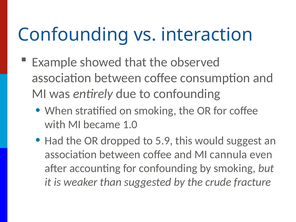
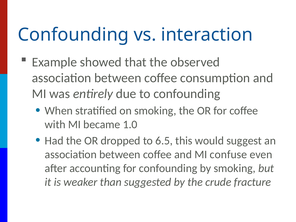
5.9: 5.9 -> 6.5 (164, 141)
cannula: cannula -> confuse (228, 154)
